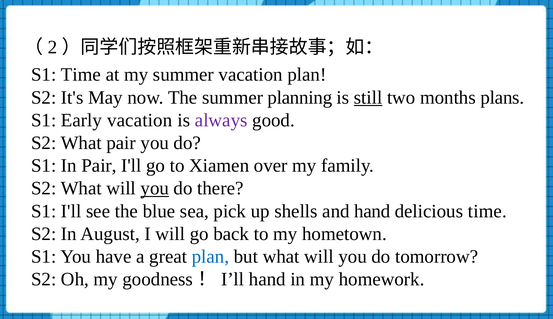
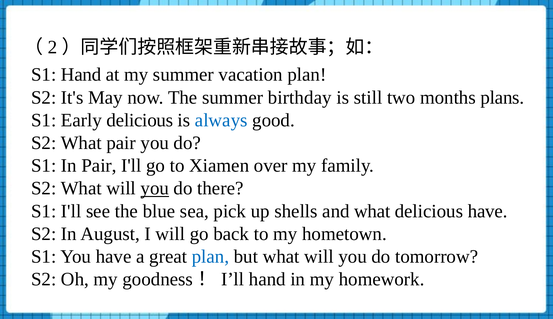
S1 Time: Time -> Hand (81, 75)
planning: planning -> birthday (300, 97)
still underline: present -> none (368, 97)
Early vacation: vacation -> delicious (140, 120)
always colour: purple -> blue (221, 120)
and hand: hand -> what (372, 211)
delicious time: time -> have (488, 211)
